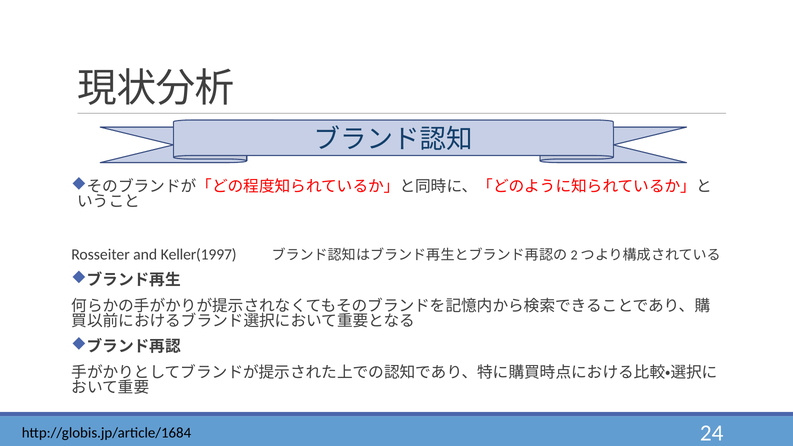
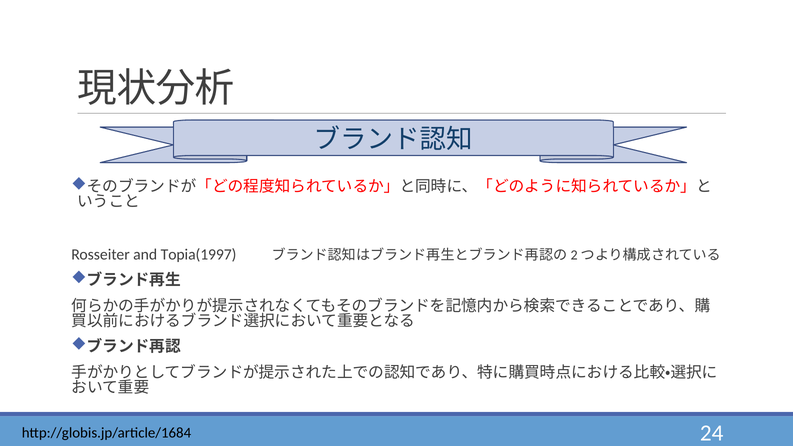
Keller(1997: Keller(1997 -> Topia(1997 (199, 255)
